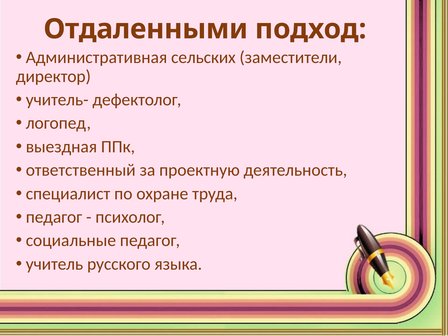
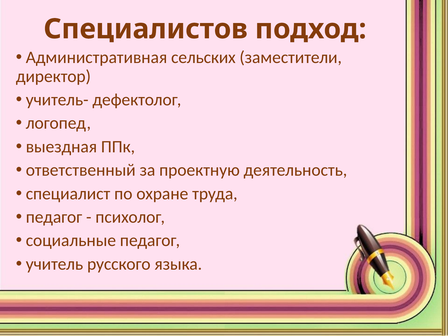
Отдаленными: Отдаленными -> Специалистов (146, 29)
